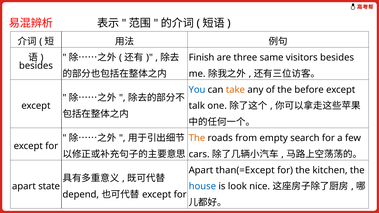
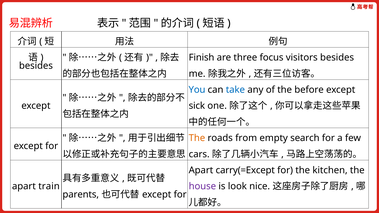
same: same -> focus (272, 58)
take colour: orange -> blue (235, 90)
talk: talk -> sick (197, 106)
than(=Except: than(=Except -> carry(=Except (245, 170)
state: state -> train (49, 187)
house colour: blue -> purple (202, 187)
depend: depend -> parents (81, 195)
